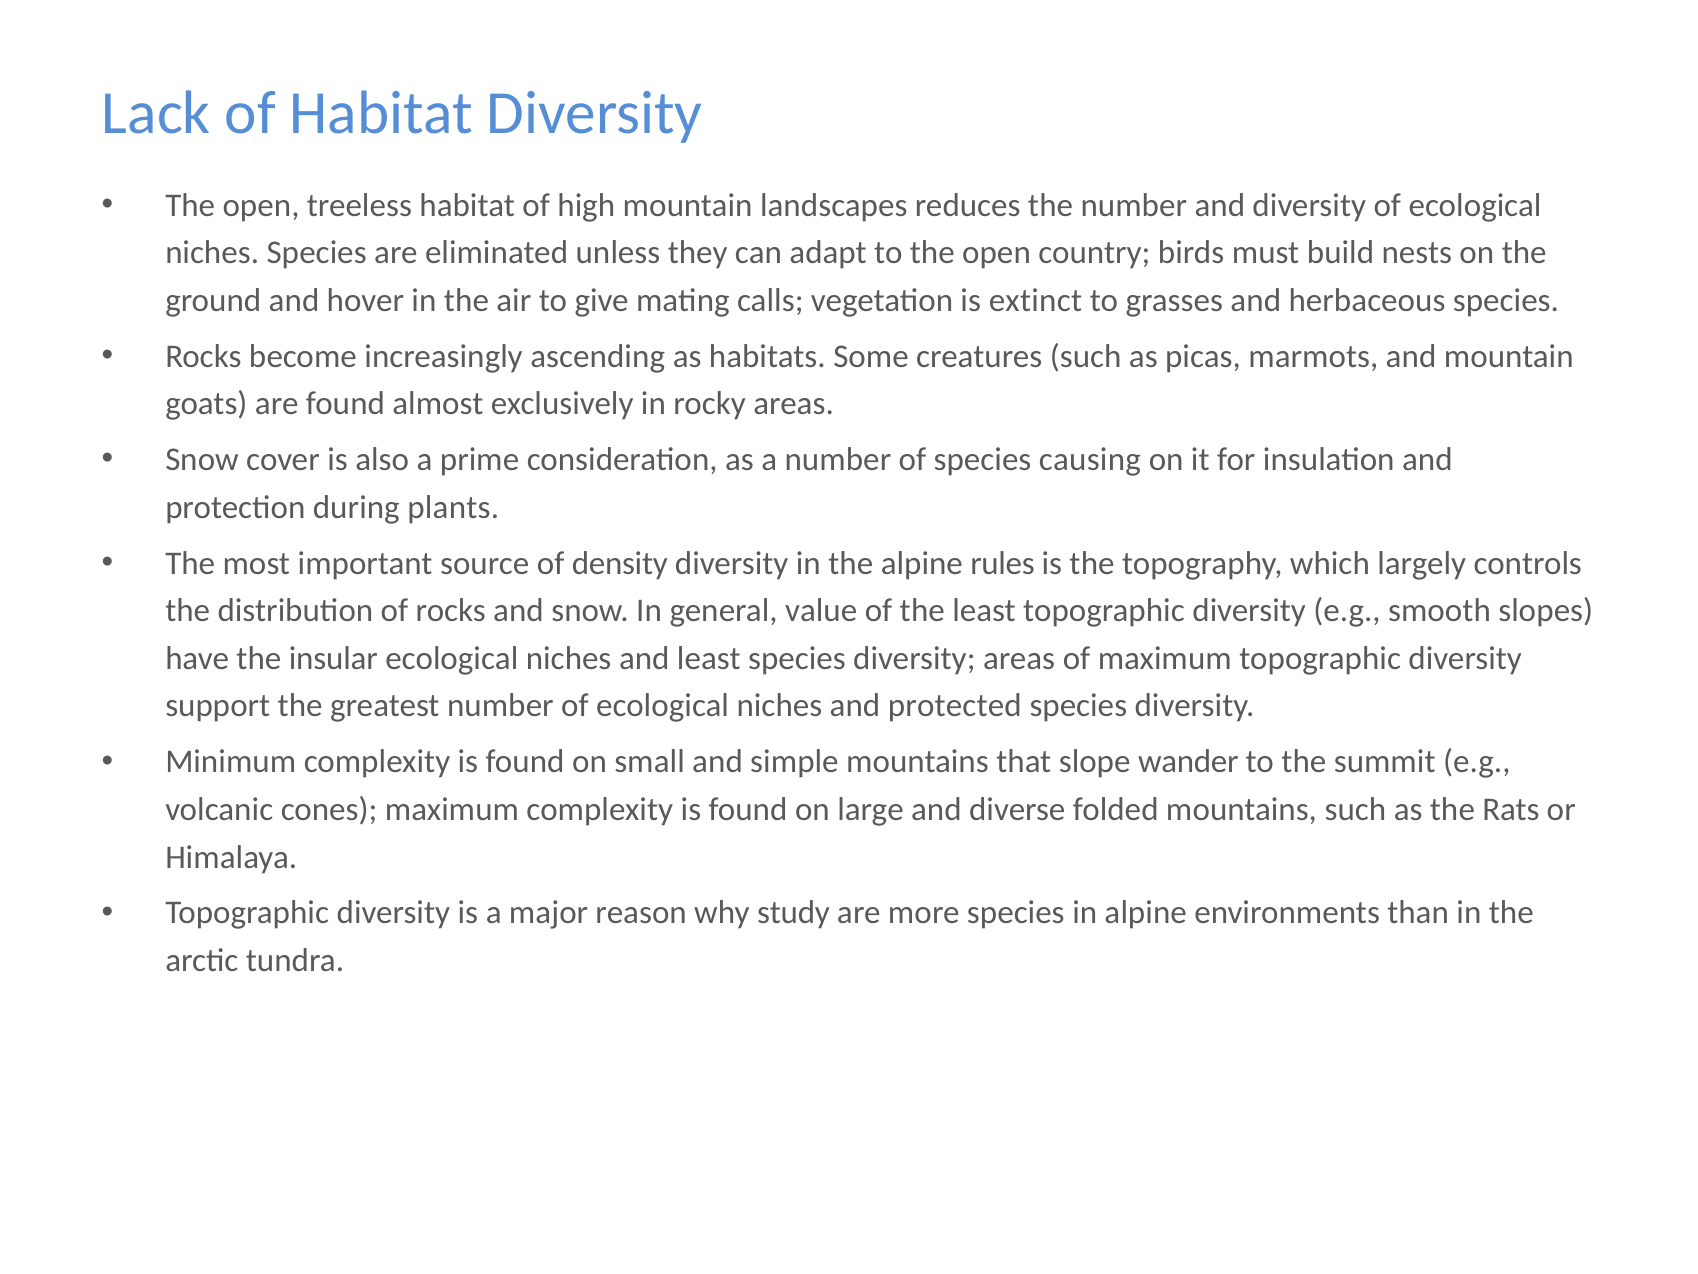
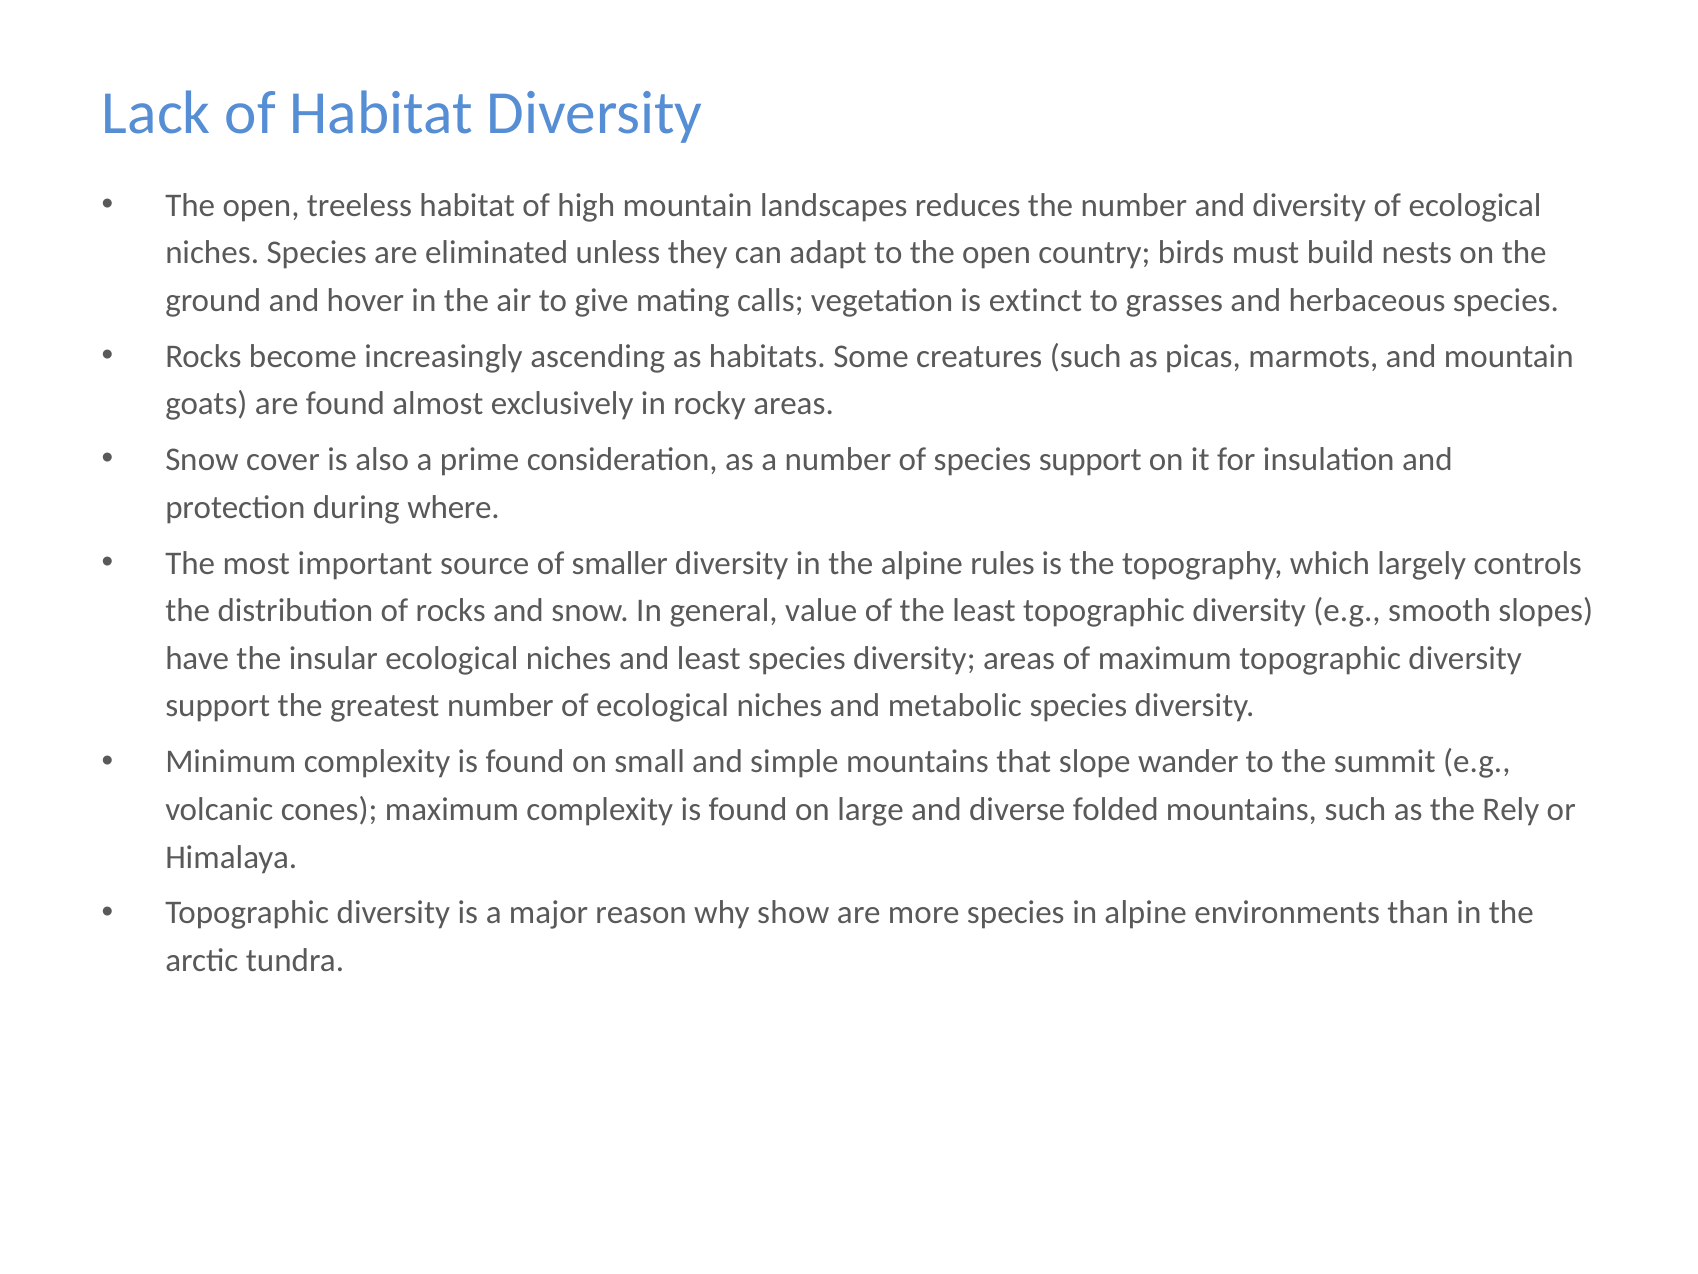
species causing: causing -> support (1090, 460)
plants: plants -> where (453, 507)
density: density -> smaller (620, 563)
protected: protected -> metabolic (955, 706)
Rats: Rats -> Rely (1511, 809)
study: study -> show (793, 913)
